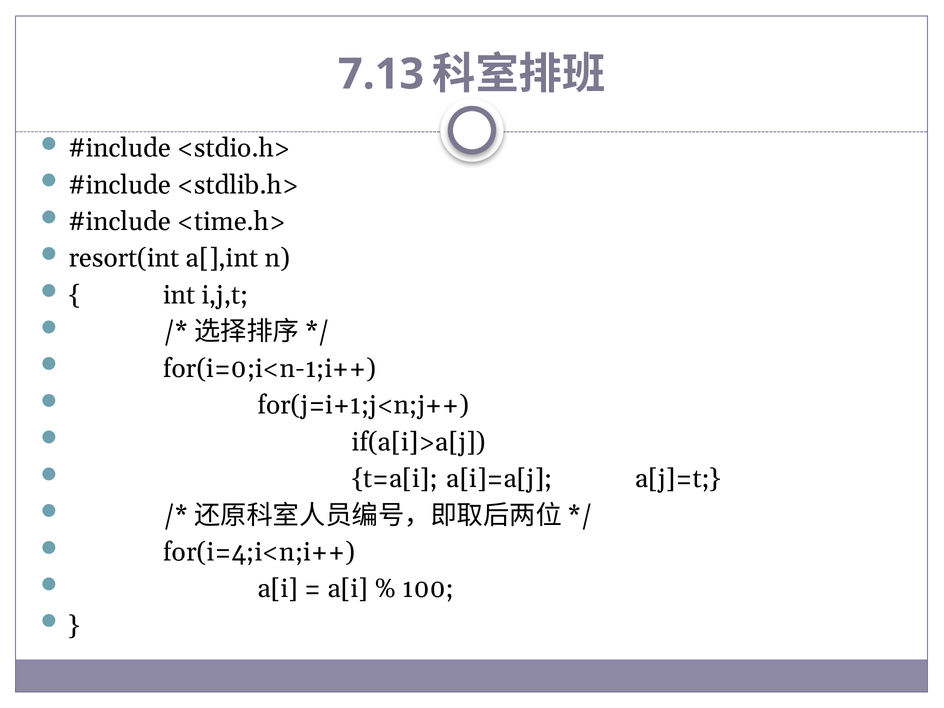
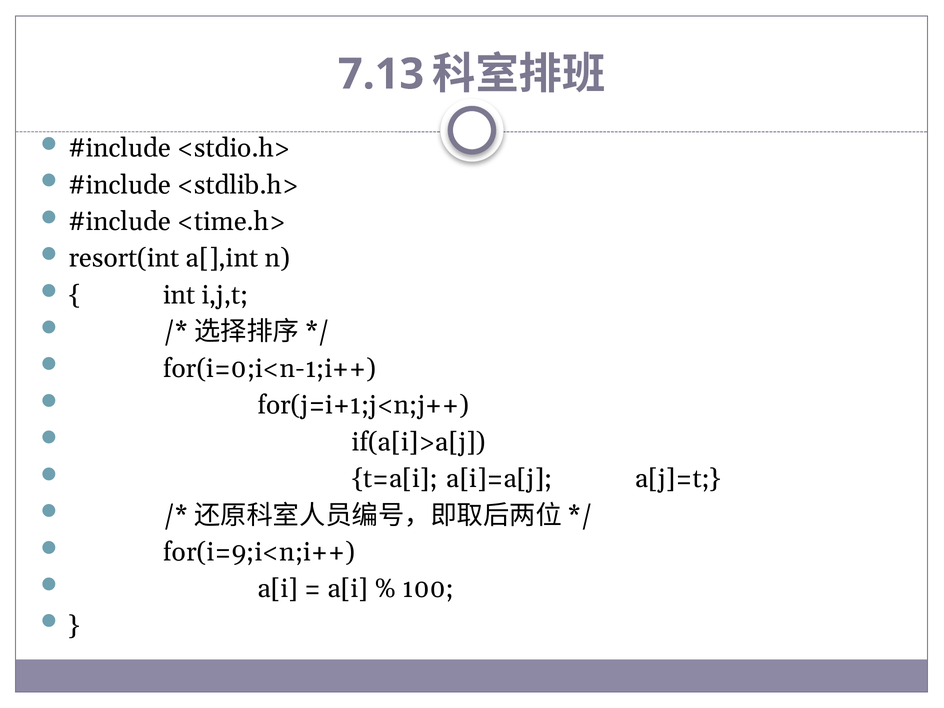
for(i=4;i<n;i++: for(i=4;i<n;i++ -> for(i=9;i<n;i++ (259, 552)
